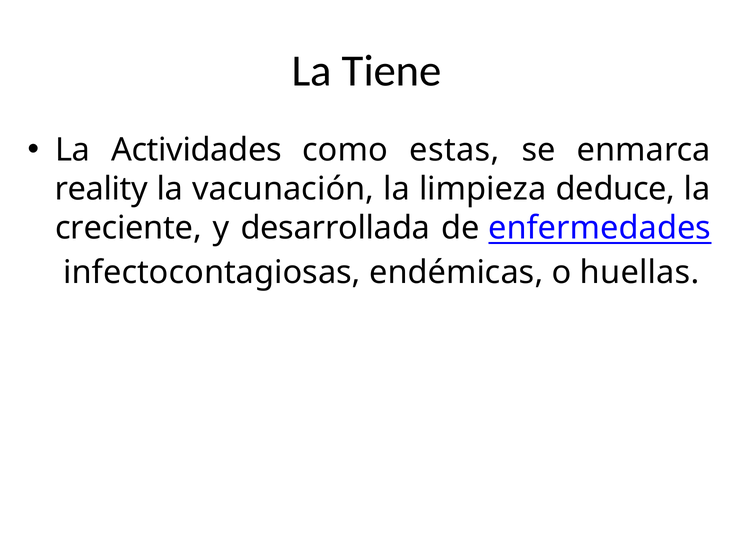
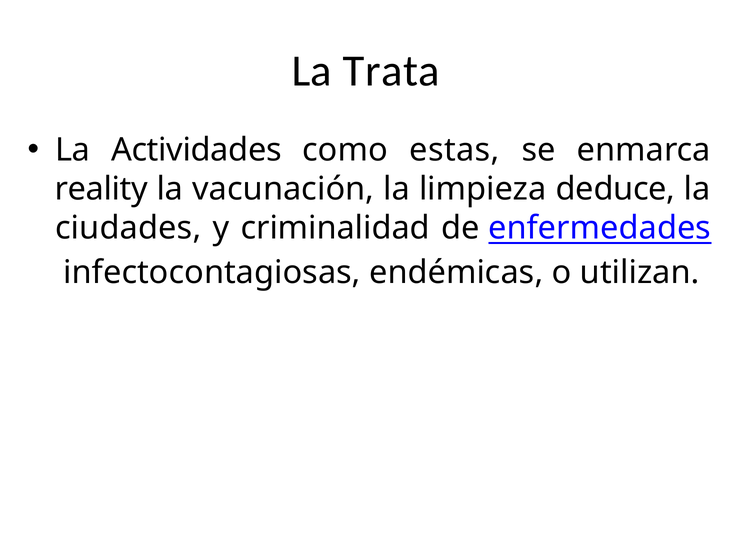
Tiene: Tiene -> Trata (391, 71)
creciente: creciente -> ciudades (128, 228)
desarrollada: desarrollada -> criminalidad (335, 228)
huellas: huellas -> utilizan (640, 273)
